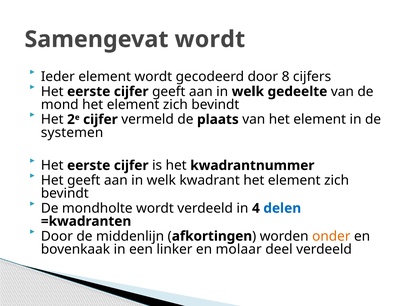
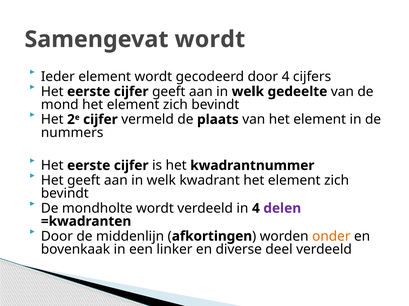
door 8: 8 -> 4 (286, 77)
systemen: systemen -> nummers (72, 133)
delen colour: blue -> purple (282, 209)
molaar: molaar -> diverse (239, 250)
